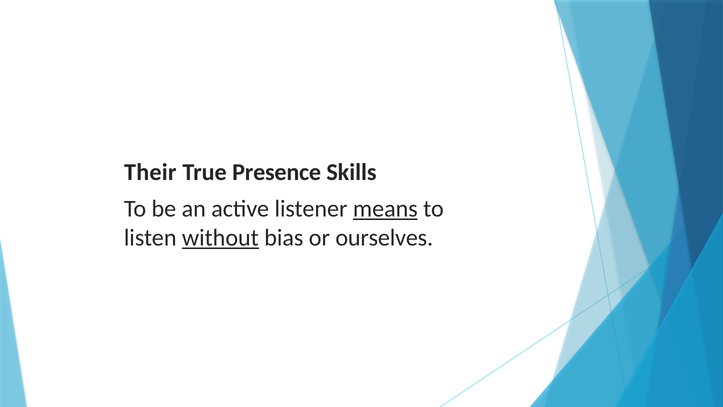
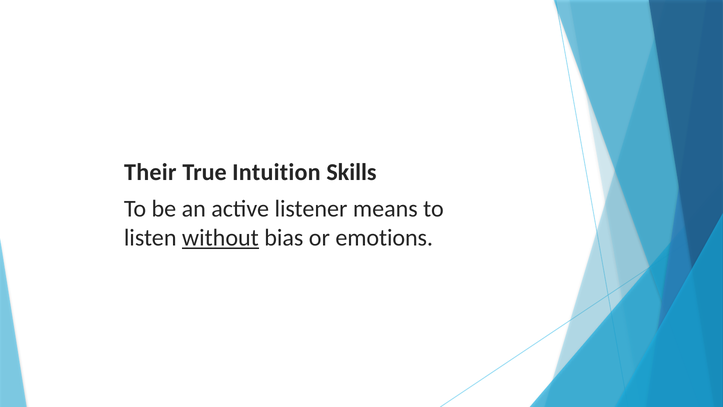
Presence: Presence -> Intuition (276, 172)
means underline: present -> none (385, 209)
ourselves: ourselves -> emotions (384, 238)
